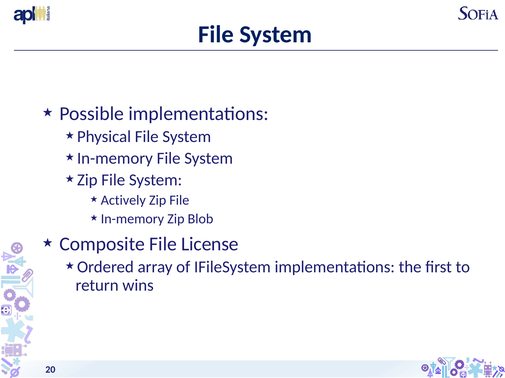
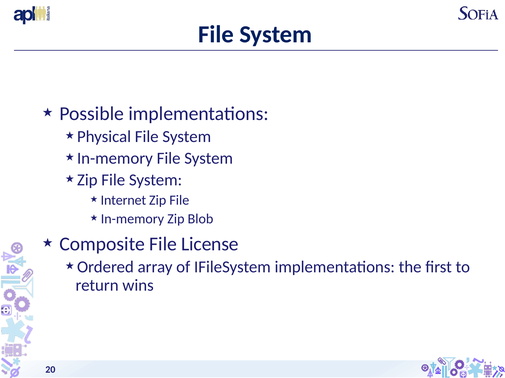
Actively: Actively -> Internet (123, 201)
